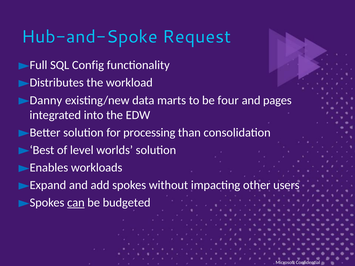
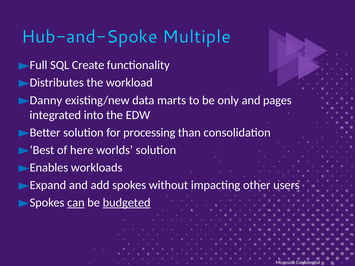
Request: Request -> Multiple (197, 37)
Config: Config -> Create (88, 65)
four: four -> only (228, 100)
level: level -> here (82, 150)
budgeted underline: none -> present (127, 203)
